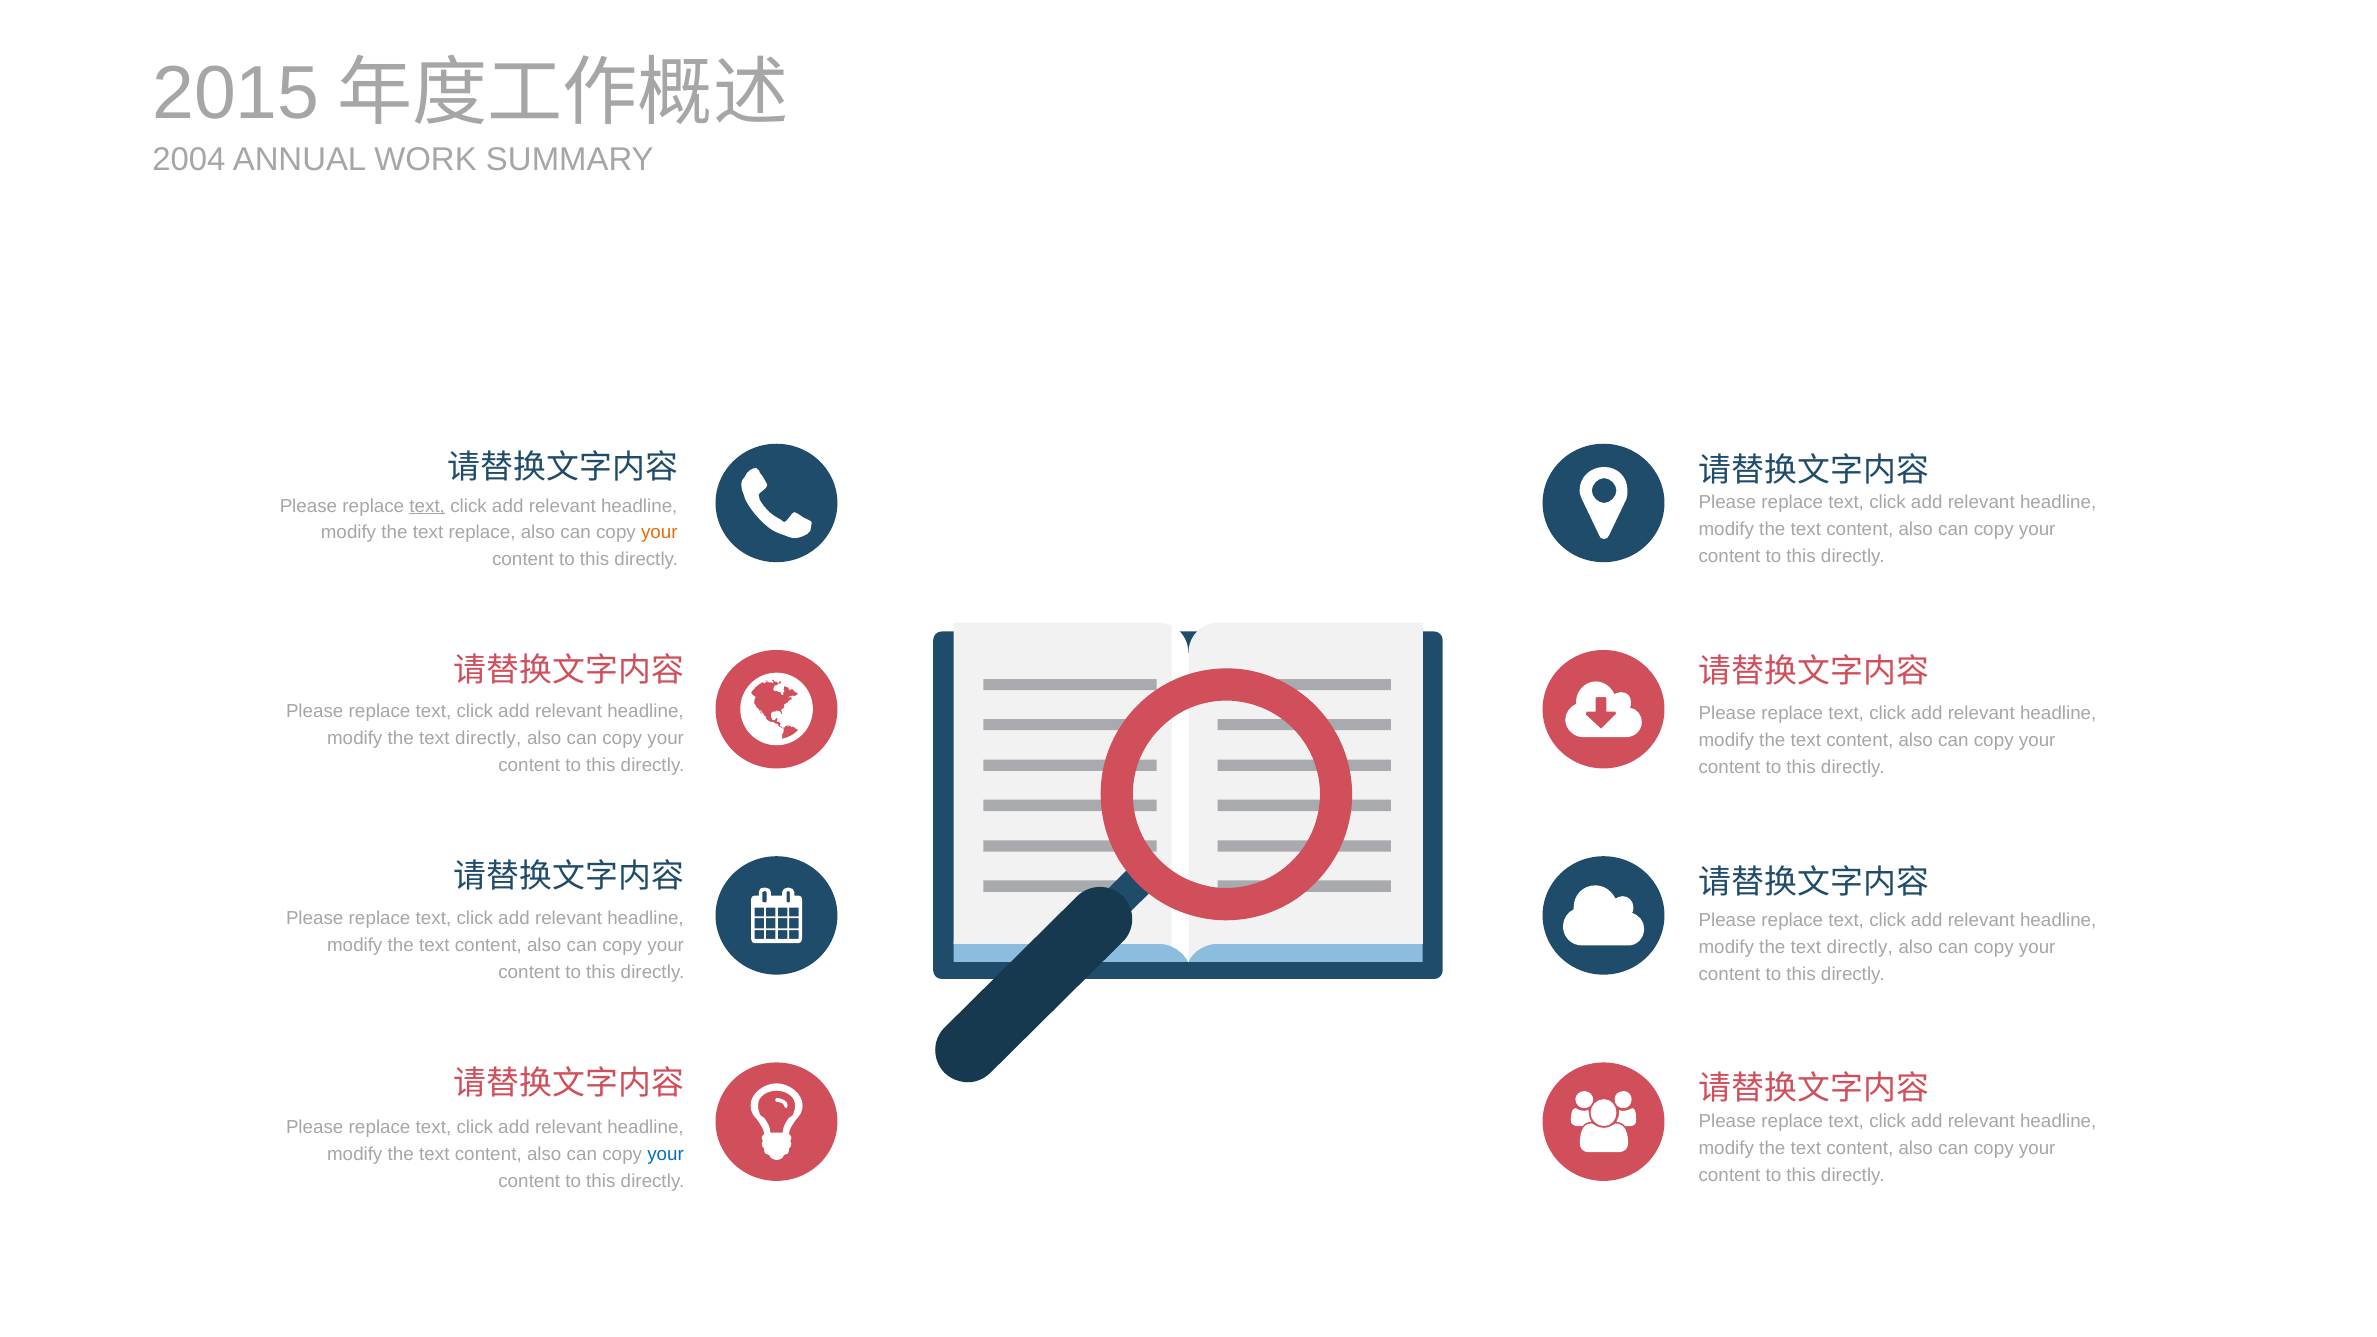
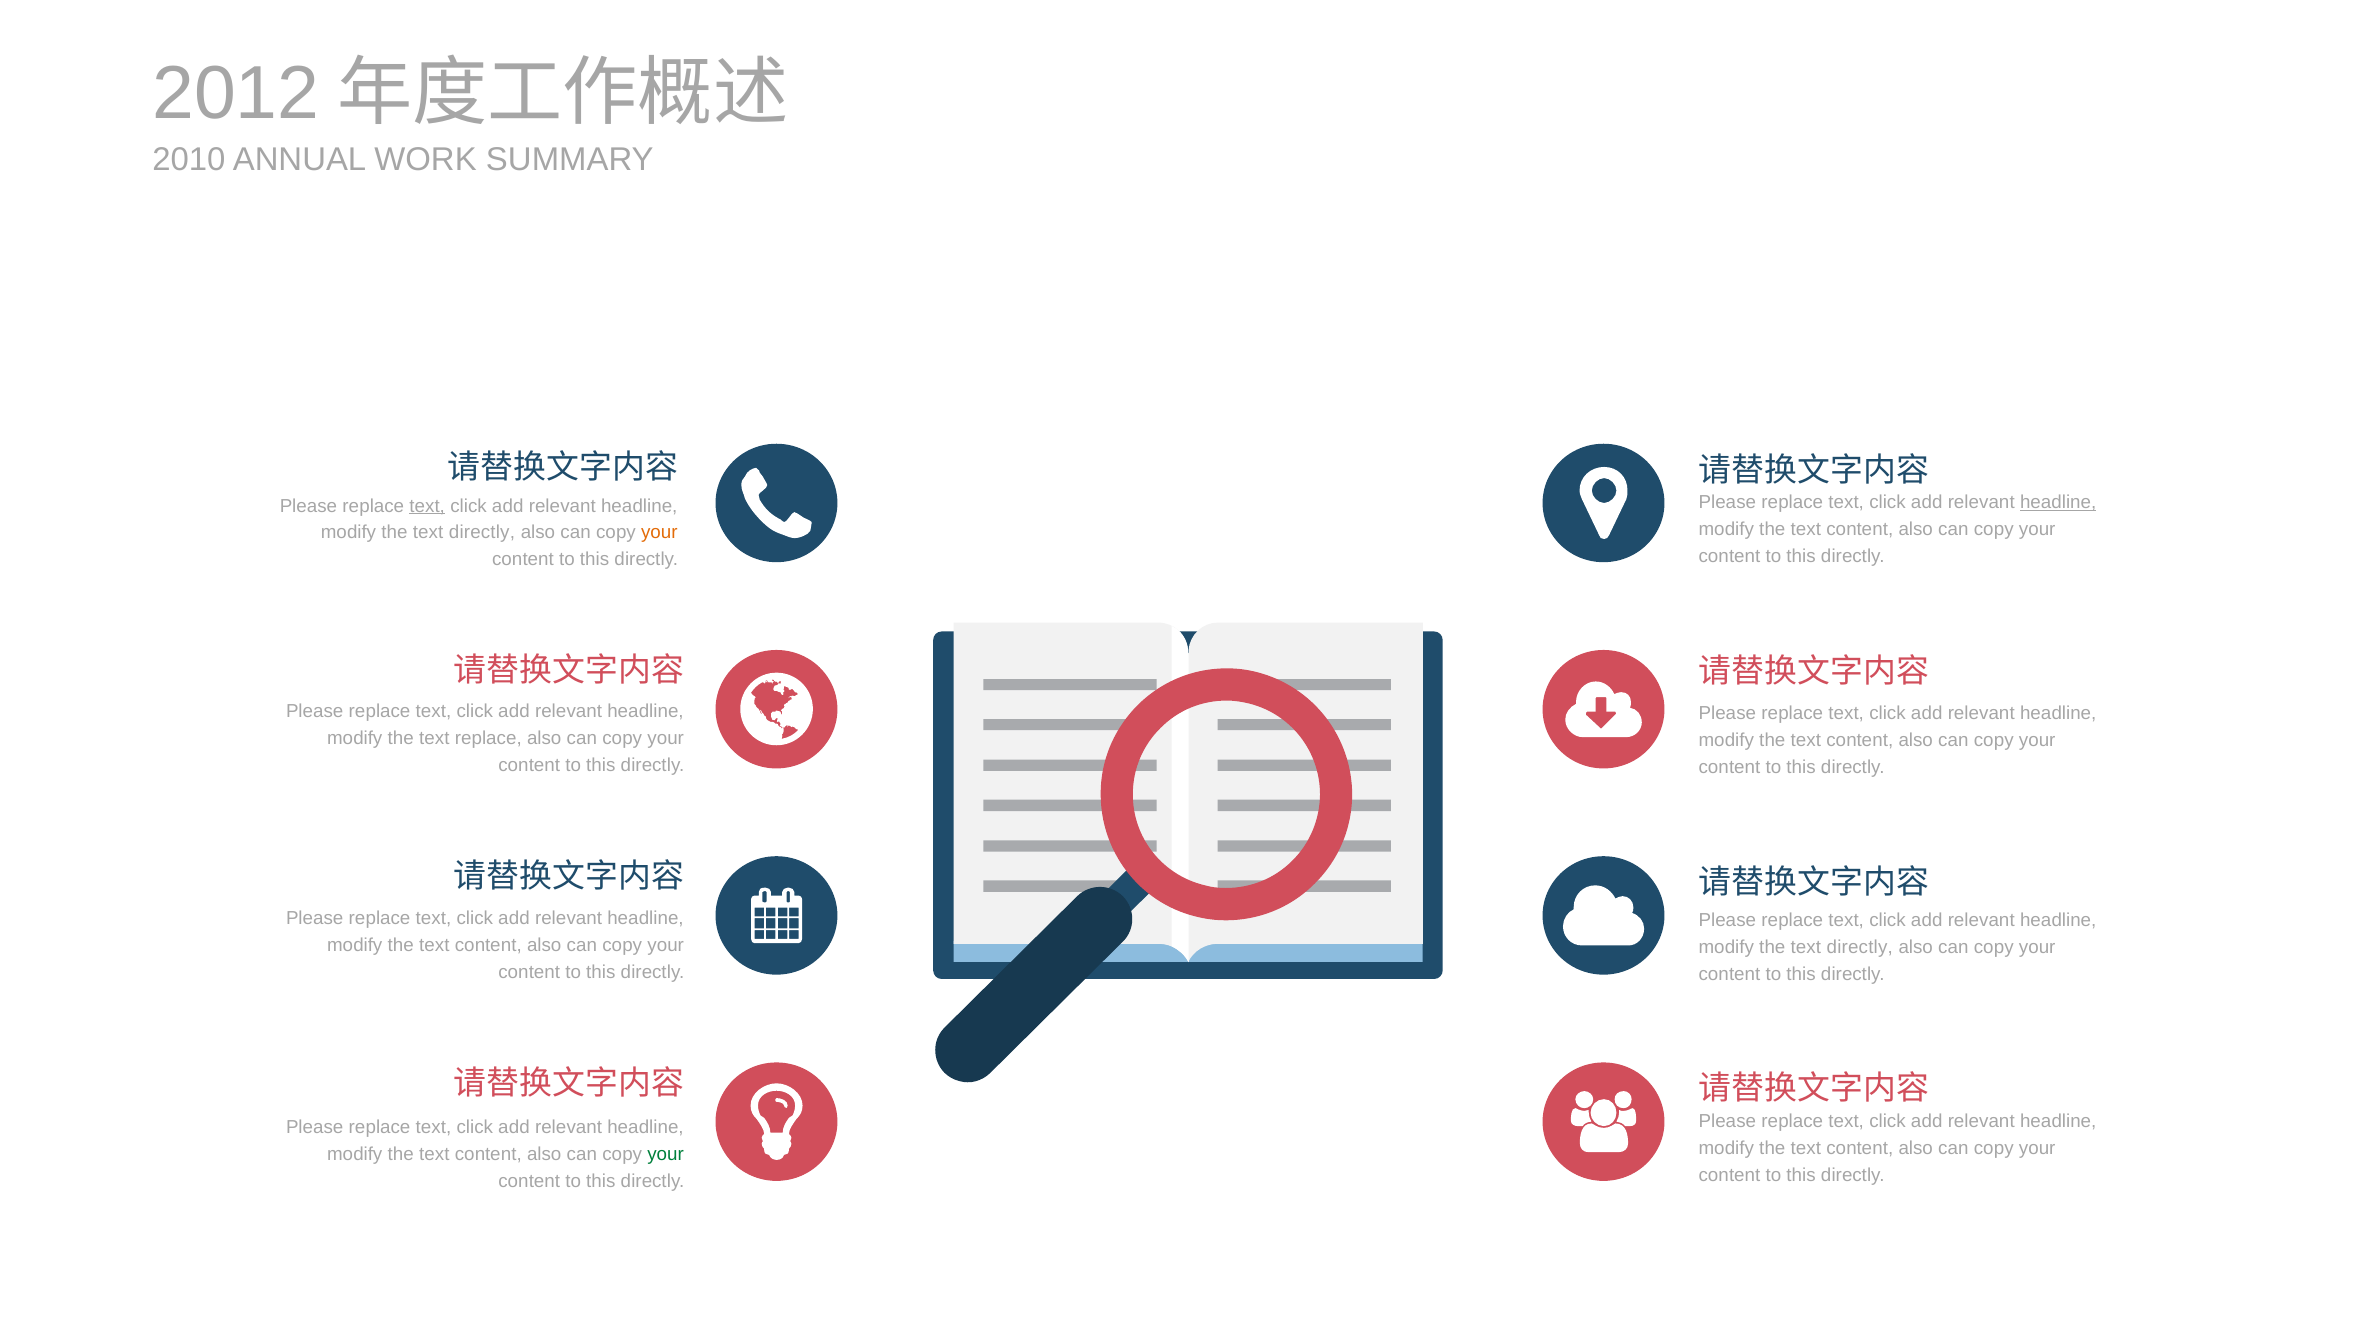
2015: 2015 -> 2012 (236, 94)
2004: 2004 -> 2010 (189, 160)
headline underline: none -> present (2058, 503)
replace: replace -> directly (482, 533)
directly: directly -> replace (488, 738)
your colour: blue -> green (666, 1154)
